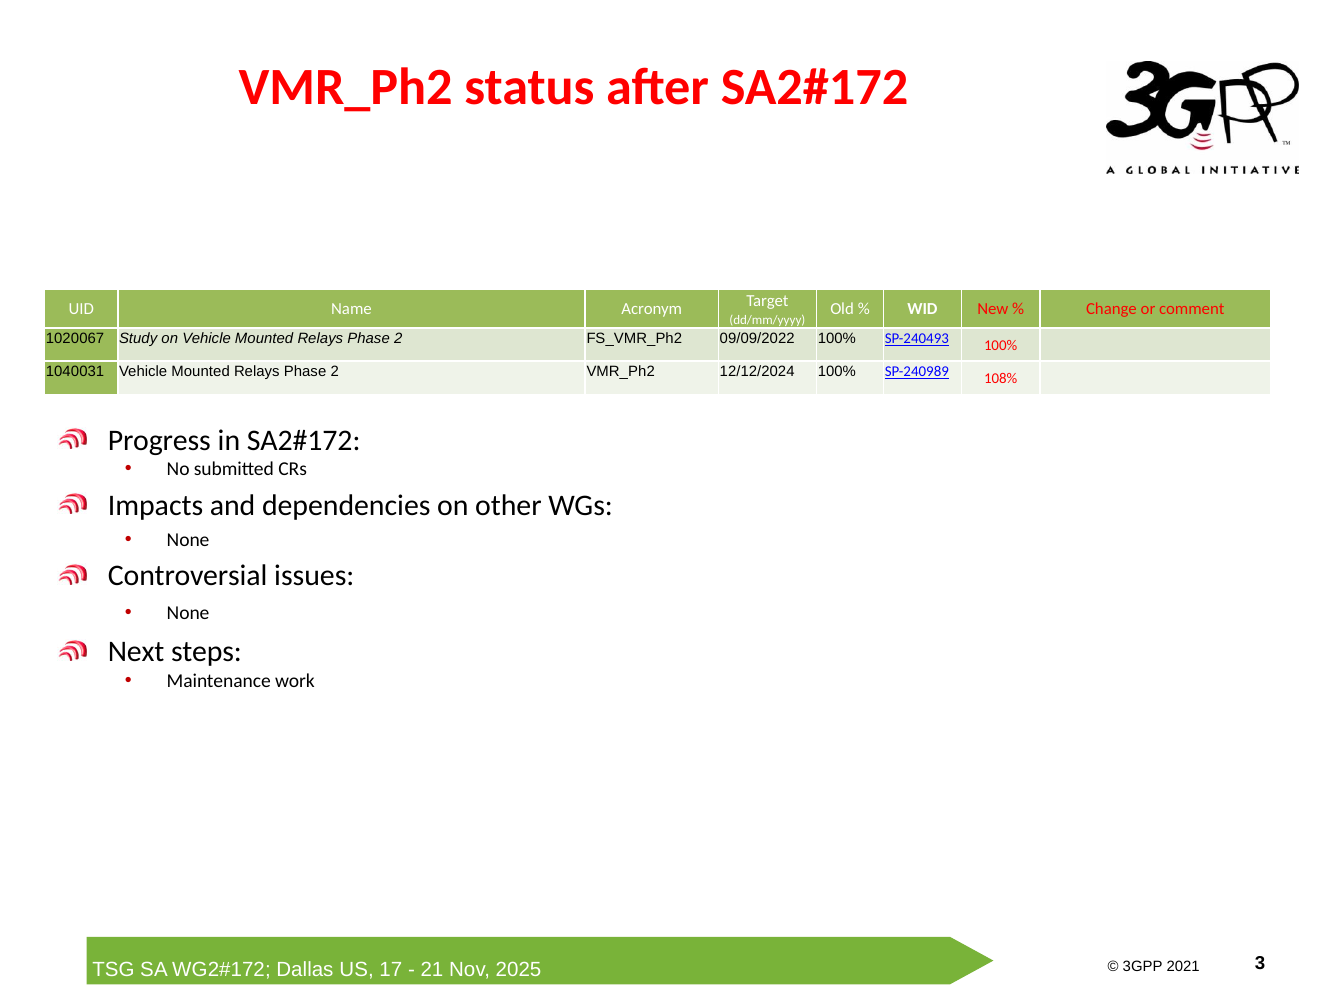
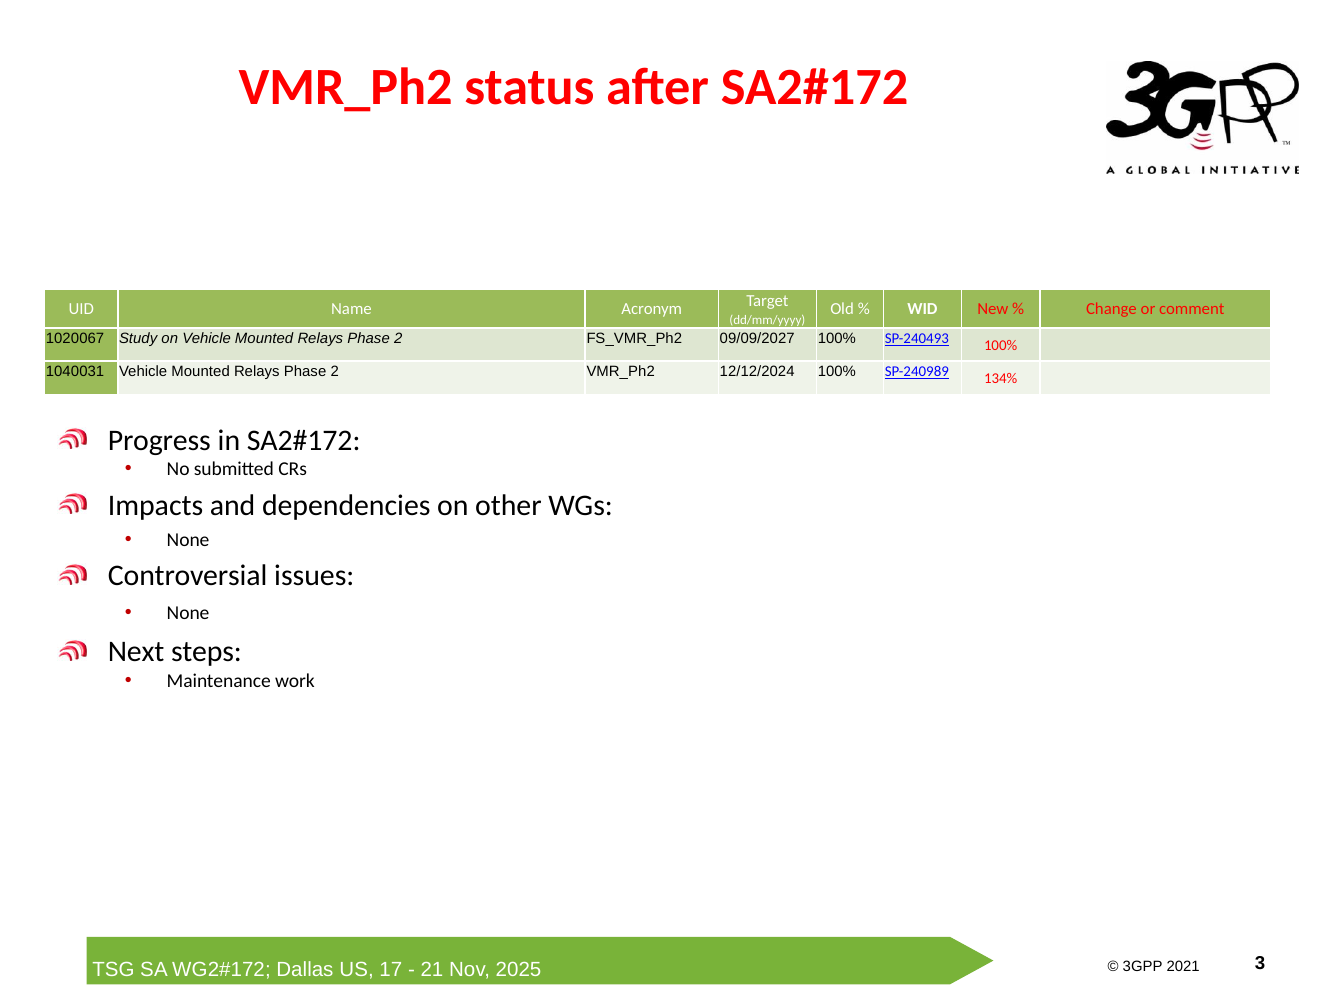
09/09/2022: 09/09/2022 -> 09/09/2027 (757, 338)
108%: 108% -> 134% (1001, 379)
